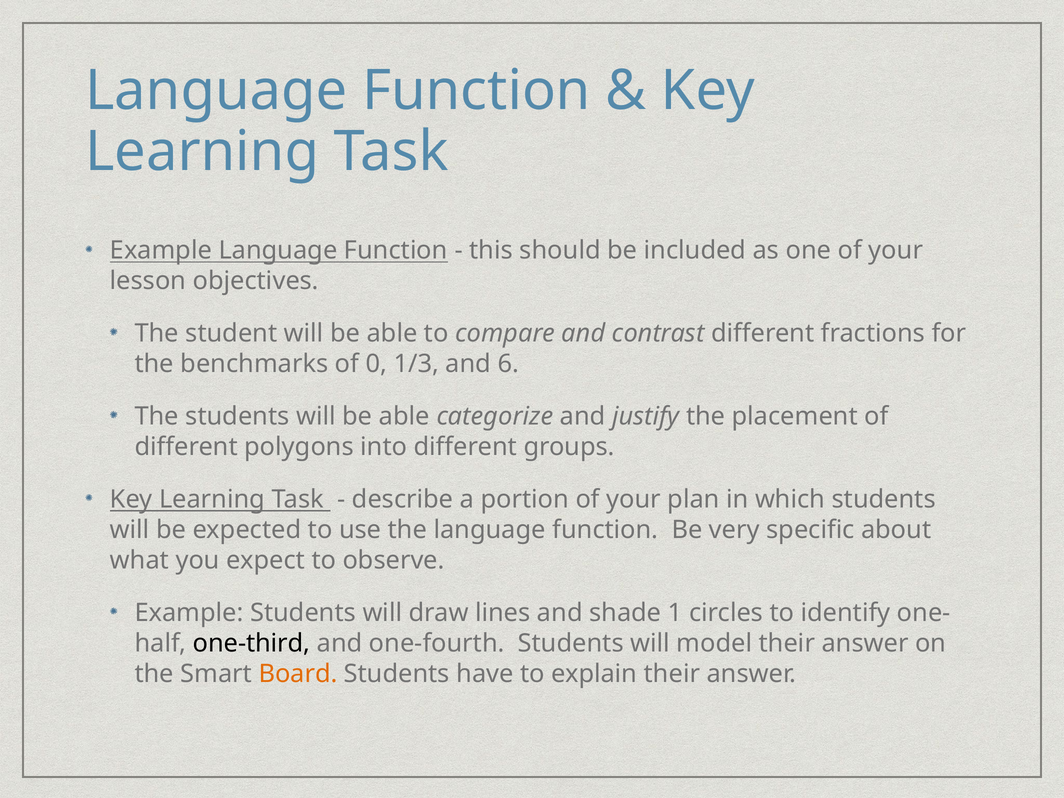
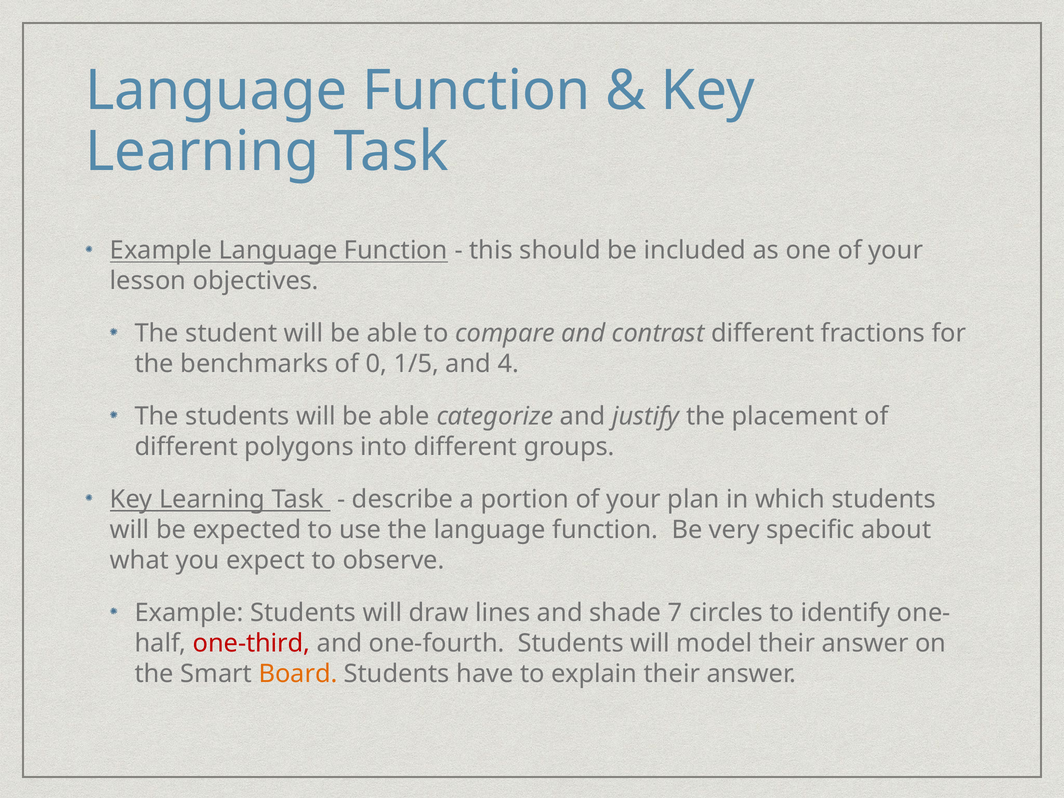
1/3: 1/3 -> 1/5 (416, 364)
6: 6 -> 4 (508, 364)
1: 1 -> 7 (675, 613)
one-third colour: black -> red (252, 643)
